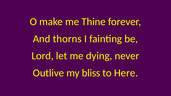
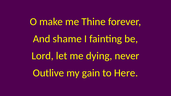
thorns: thorns -> shame (67, 39)
bliss: bliss -> gain (91, 73)
